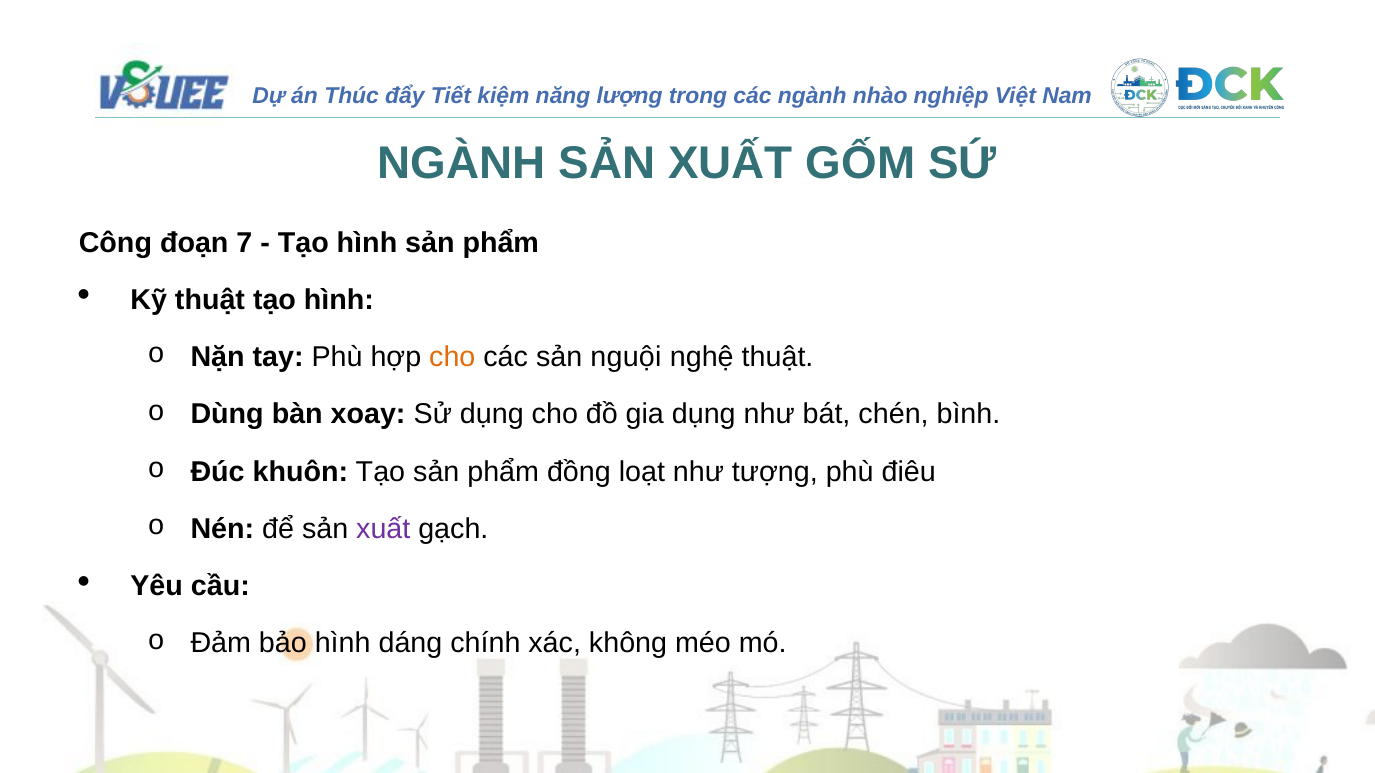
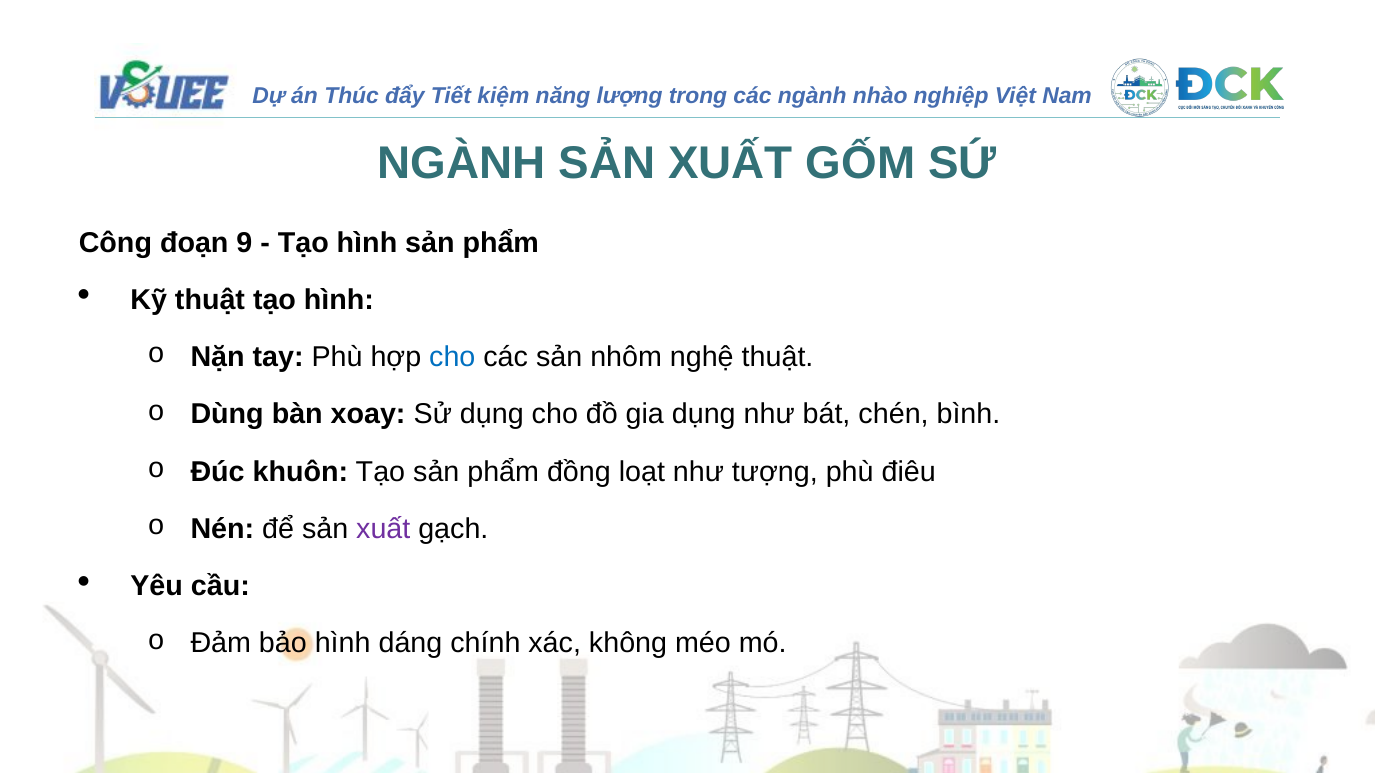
7: 7 -> 9 (244, 243)
cho colour: orange -> blue (452, 357)
nguội: nguội -> nhôm (626, 357)
